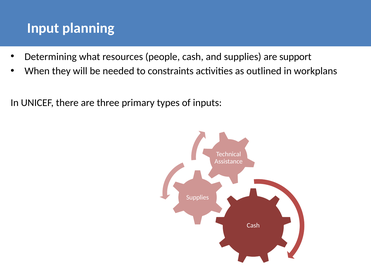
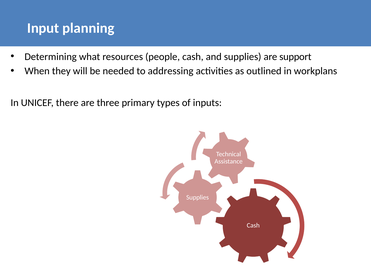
constraints: constraints -> addressing (171, 71)
